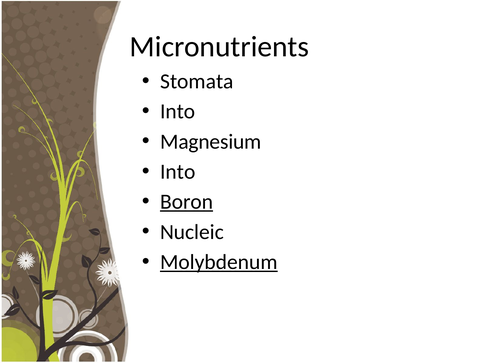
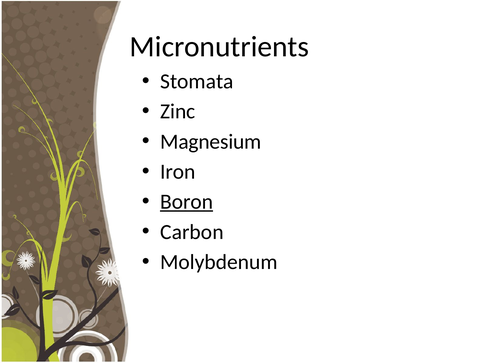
Into: Into -> Zinc (178, 111)
Into: Into -> Iron (178, 172)
Nucleic: Nucleic -> Carbon (192, 232)
Molybdenum underline: present -> none (219, 262)
